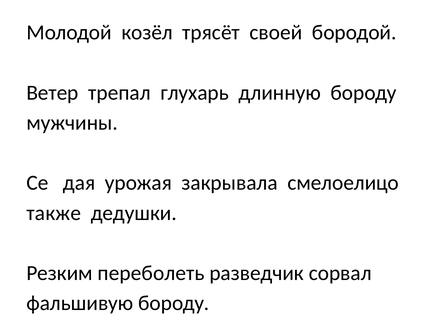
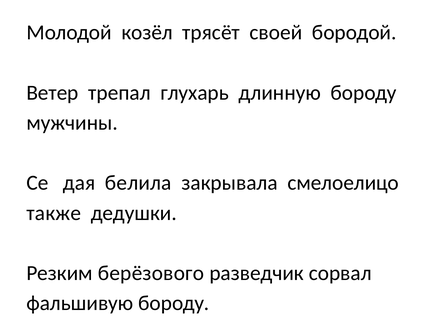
урожая: урожая -> белила (138, 183)
переболеть: переболеть -> берёзового (151, 273)
